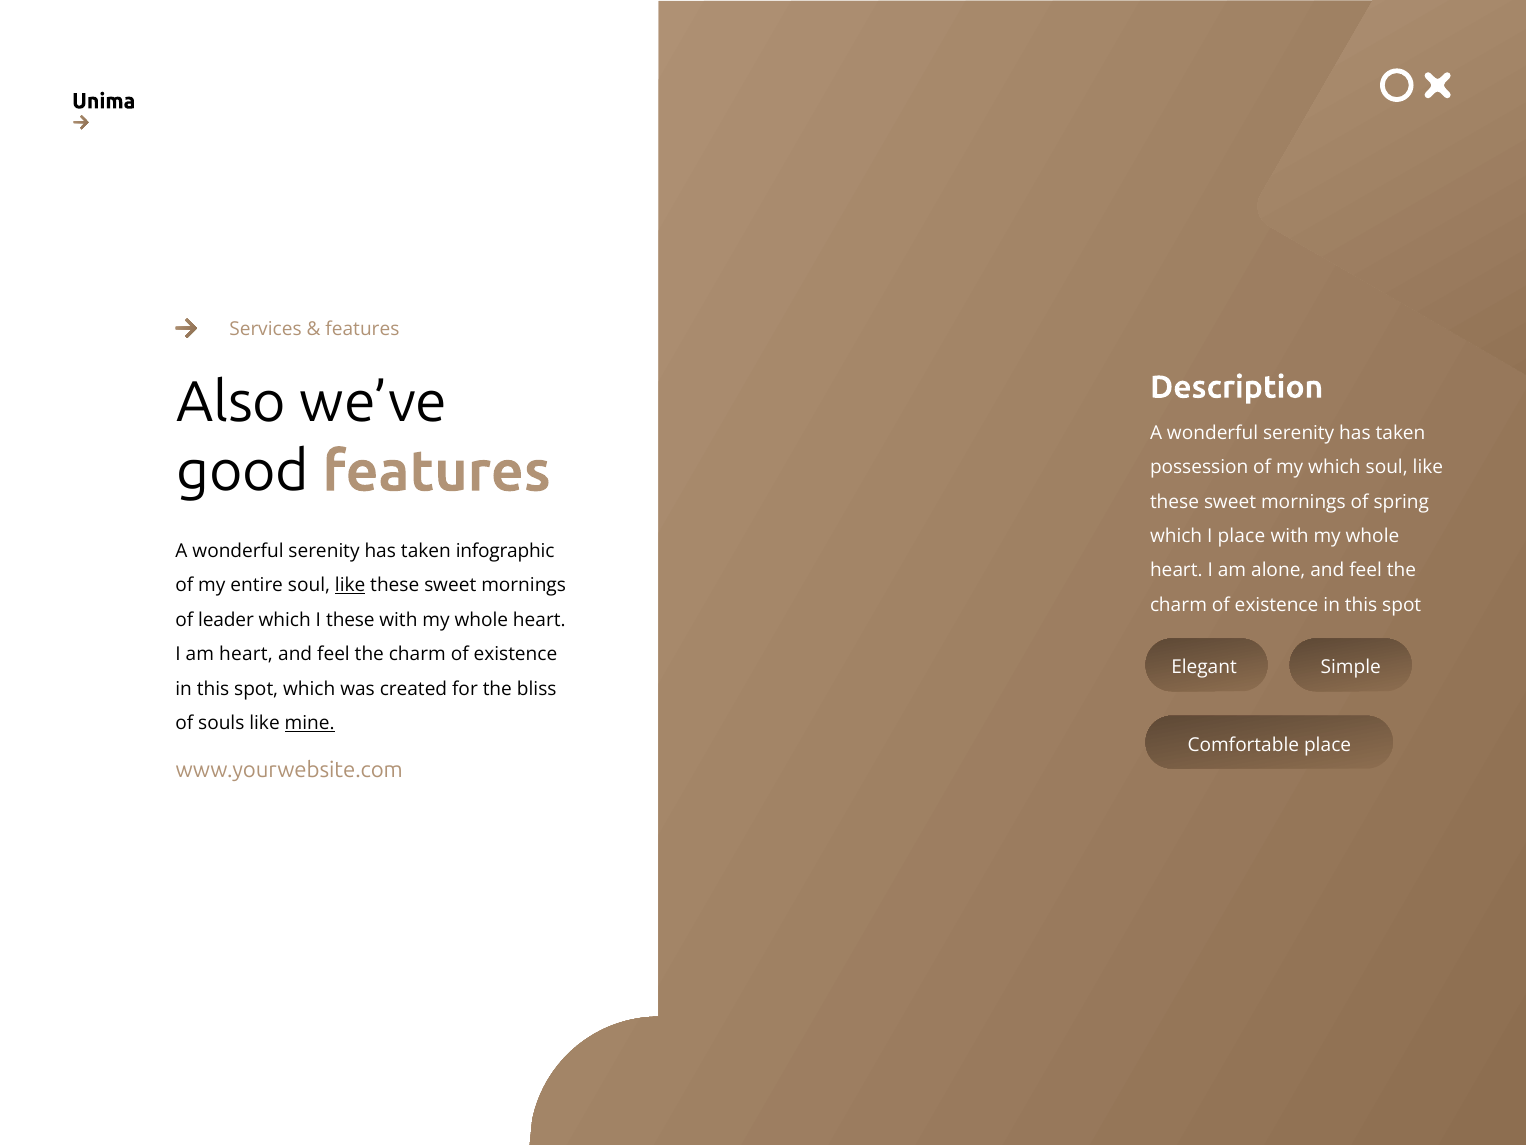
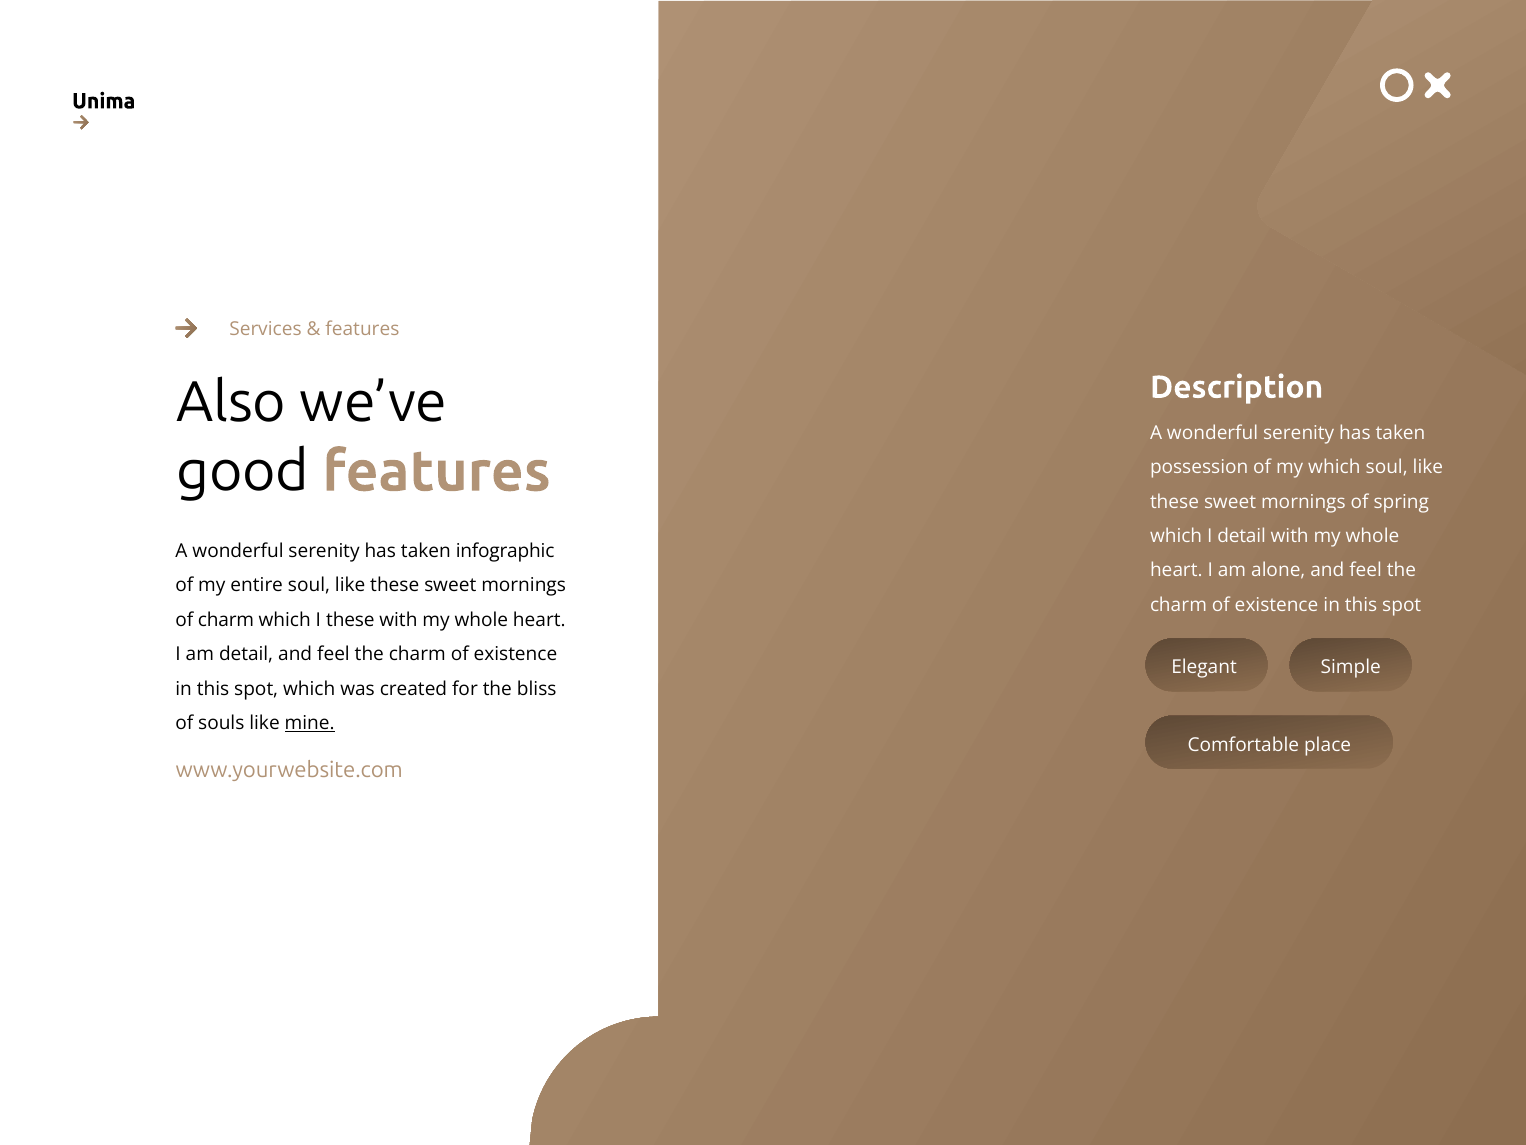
I place: place -> detail (1242, 536)
like underline: present -> none (350, 585)
of leader: leader -> charm (226, 620)
am heart: heart -> detail (246, 654)
